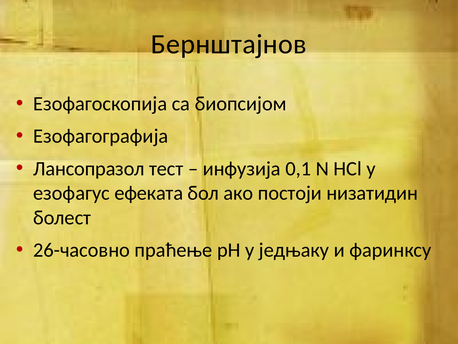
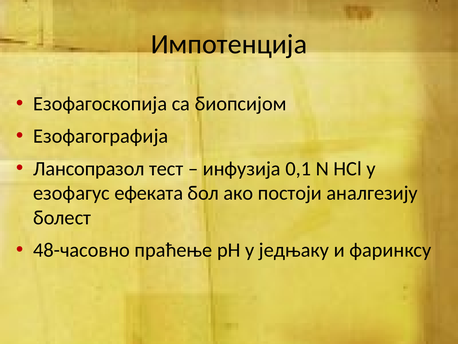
Бернштајнов: Бернштајнов -> Импотенција (229, 44)
низатидин: низатидин -> аналгезију (372, 193)
26-часовно: 26-часовно -> 48-часовно (82, 250)
